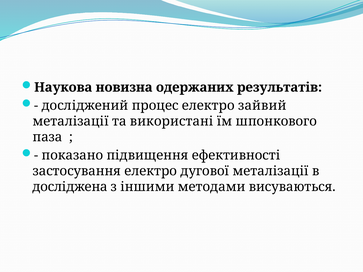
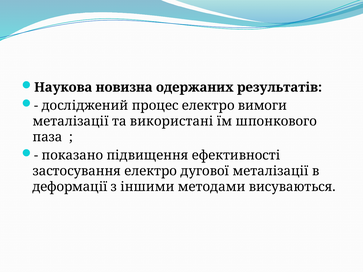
зайвий: зайвий -> вимоги (262, 106)
досліджена: досліджена -> деформації (70, 187)
